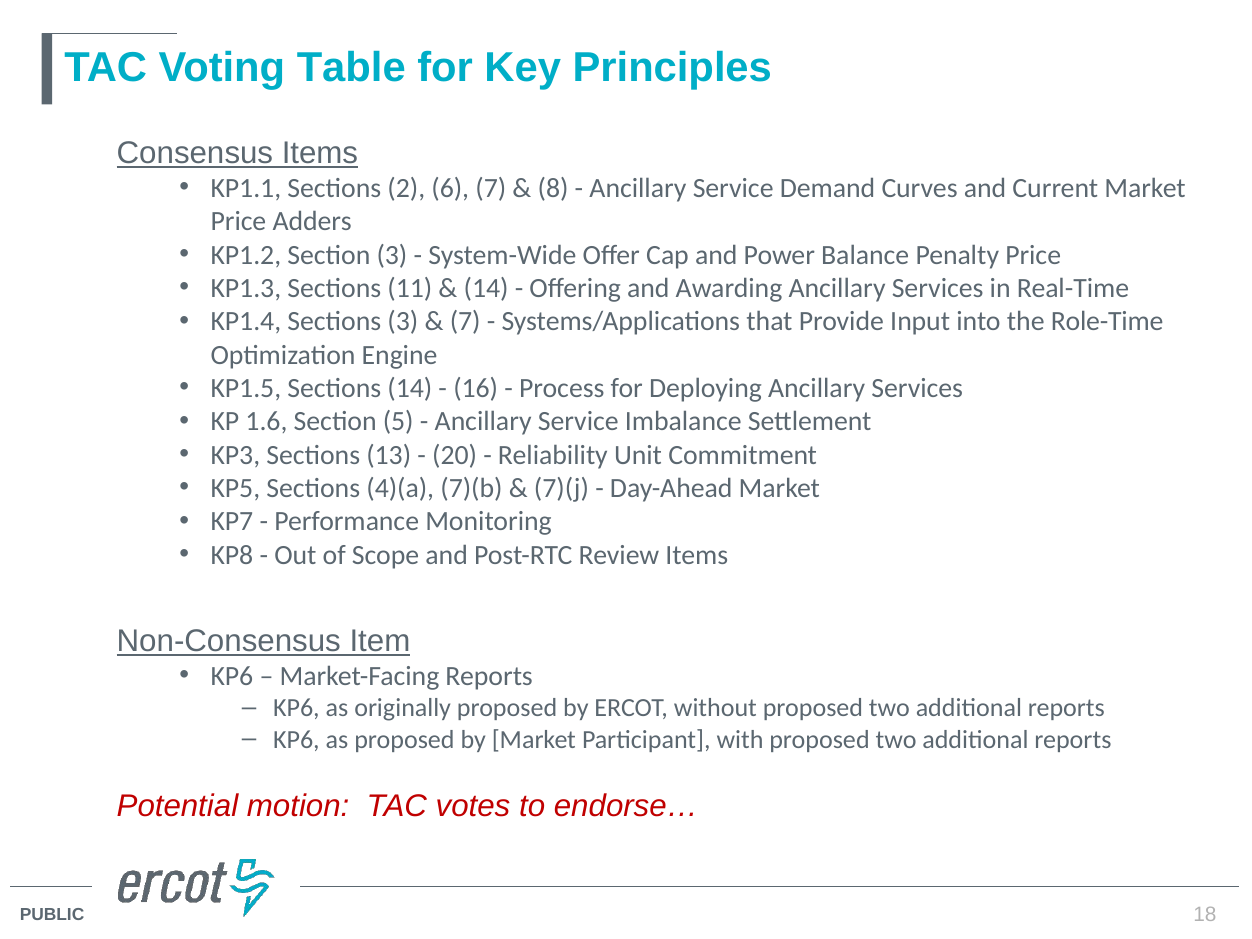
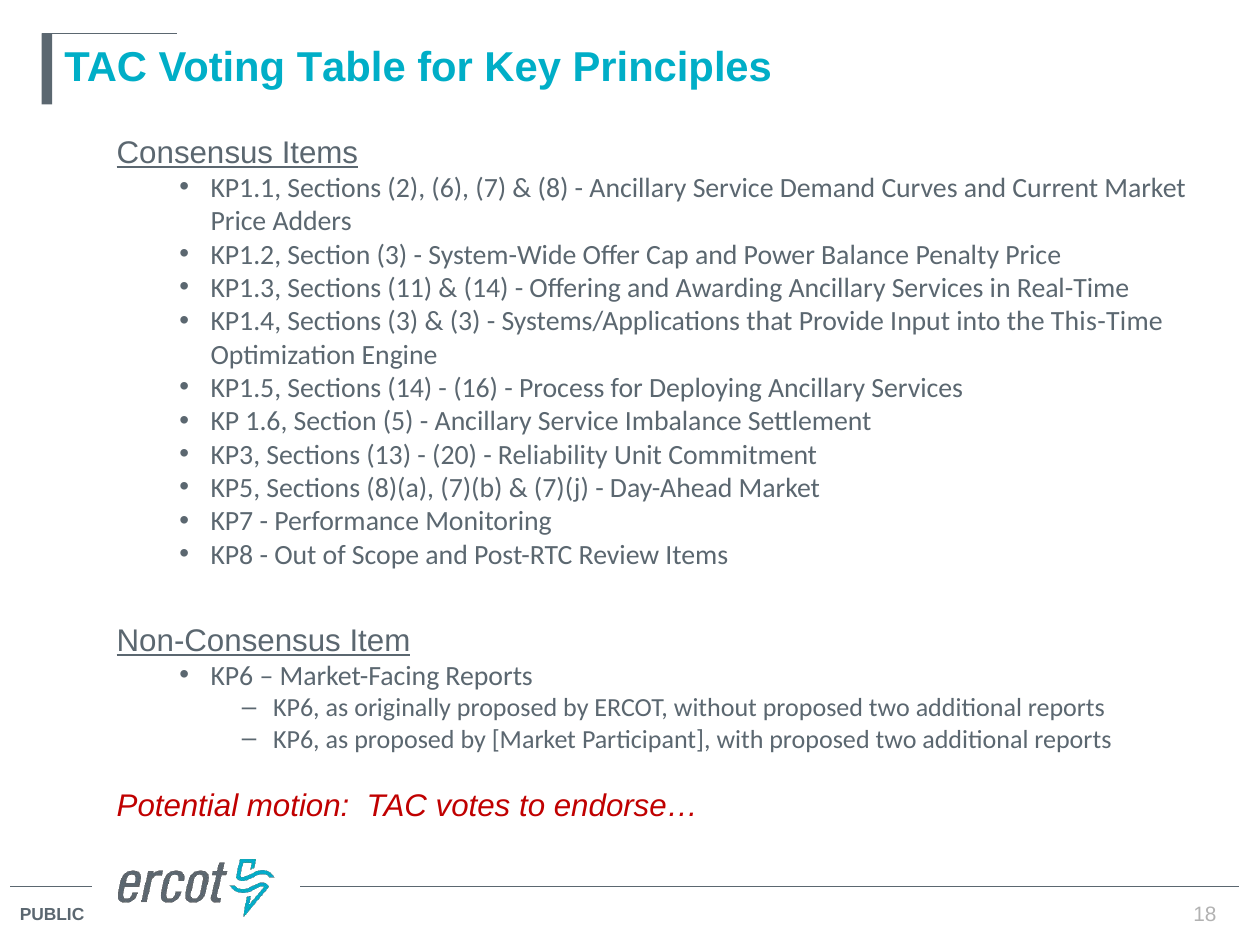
7: 7 -> 3 (465, 322)
Role-Time: Role-Time -> This-Time (1107, 322)
4)(a: 4)(a -> 8)(a (400, 488)
